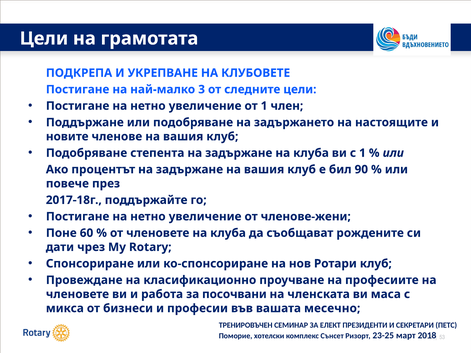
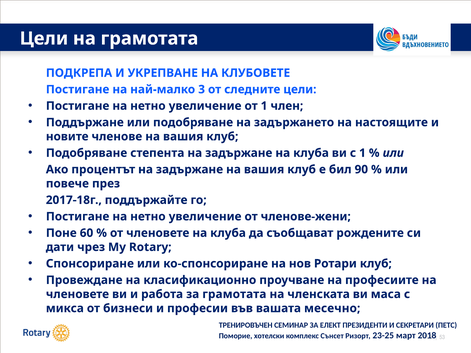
за посочвани: посочвани -> грамотата (234, 294)
